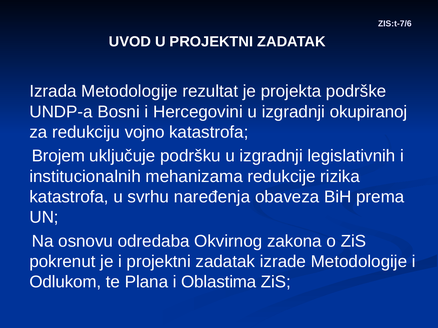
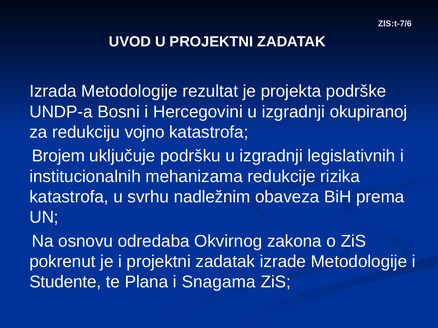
naređenja: naređenja -> nadležnim (212, 197)
Odlukom: Odlukom -> Studente (65, 282)
Oblastima: Oblastima -> Snagama (219, 282)
